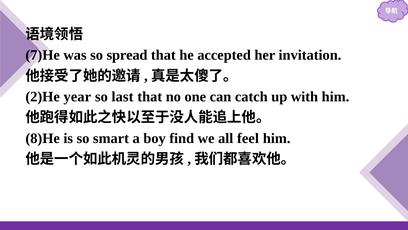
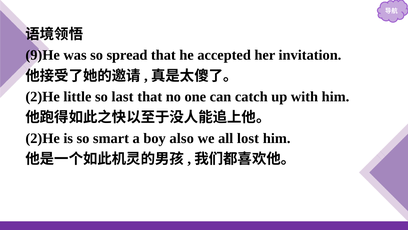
7)He: 7)He -> 9)He (43, 55)
year: year -> little (77, 96)
8)He: 8)He -> 2)He (43, 138)
find: find -> also (182, 138)
feel: feel -> lost (248, 138)
